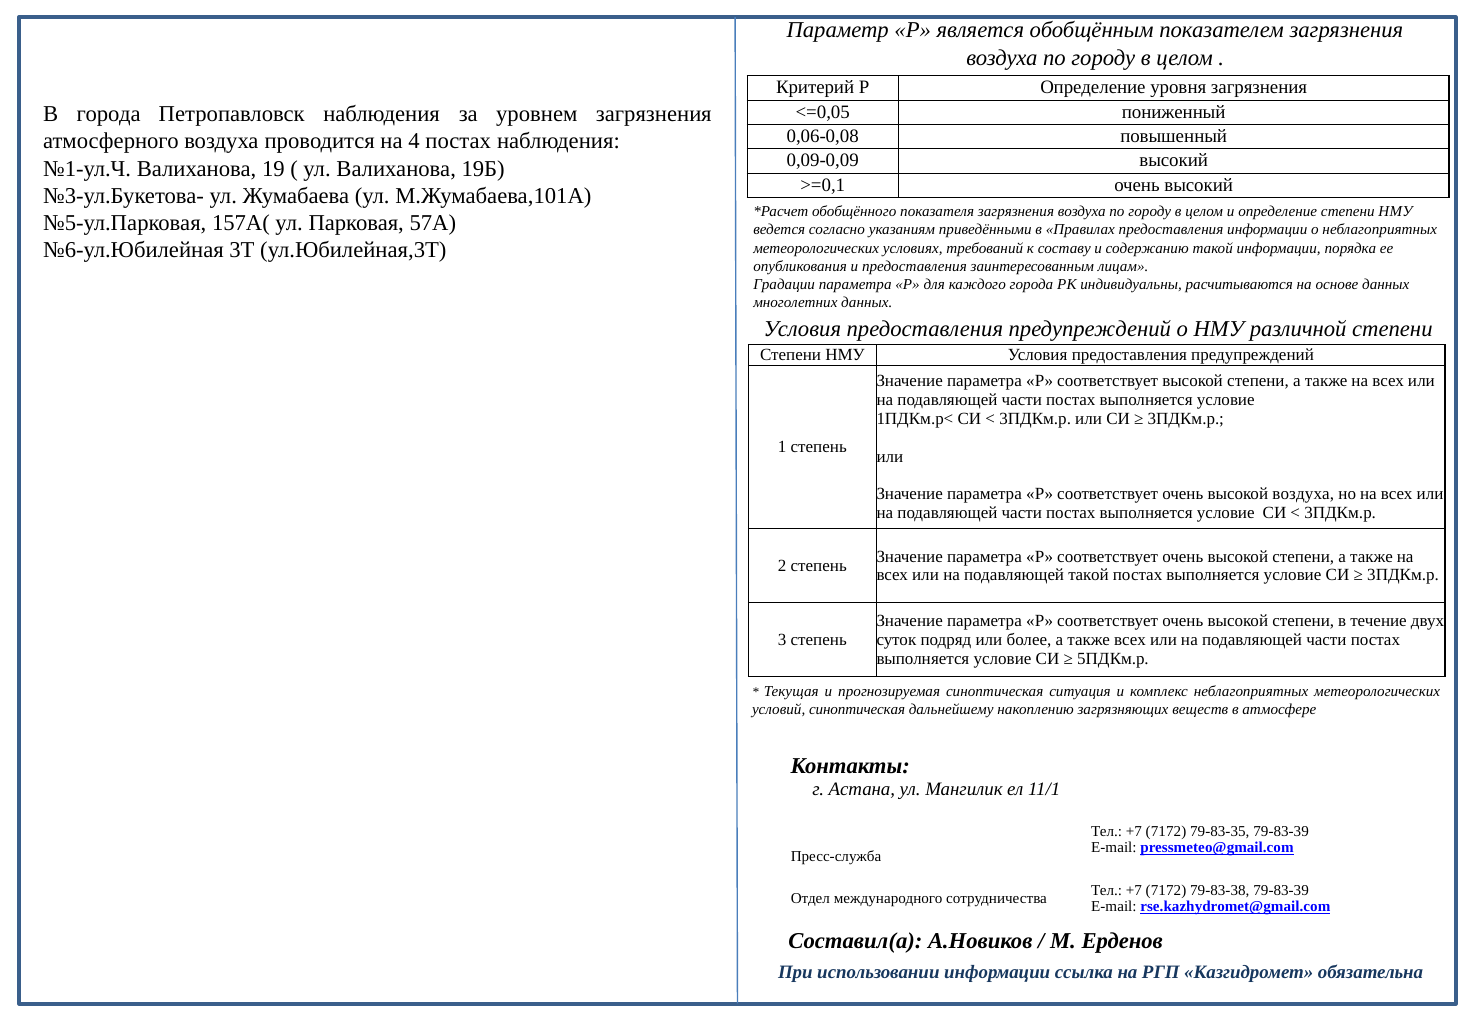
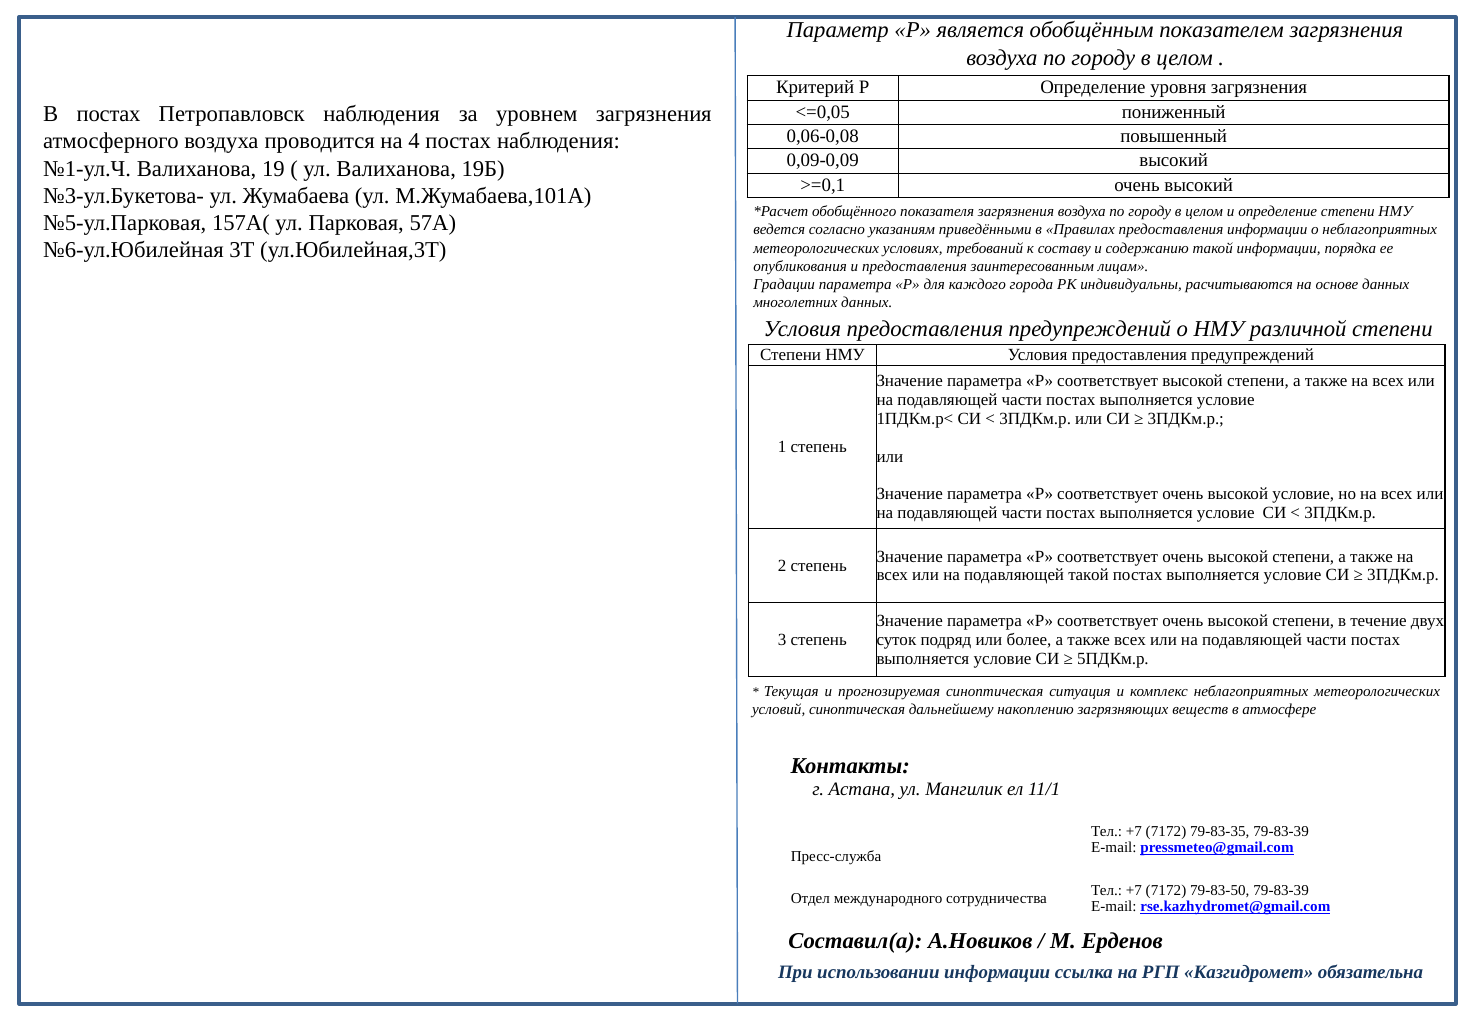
В города: города -> постах (109, 114)
высокой воздуха: воздуха -> условие (1303, 494)
79-83-38: 79-83-38 -> 79-83-50 (1220, 890)
